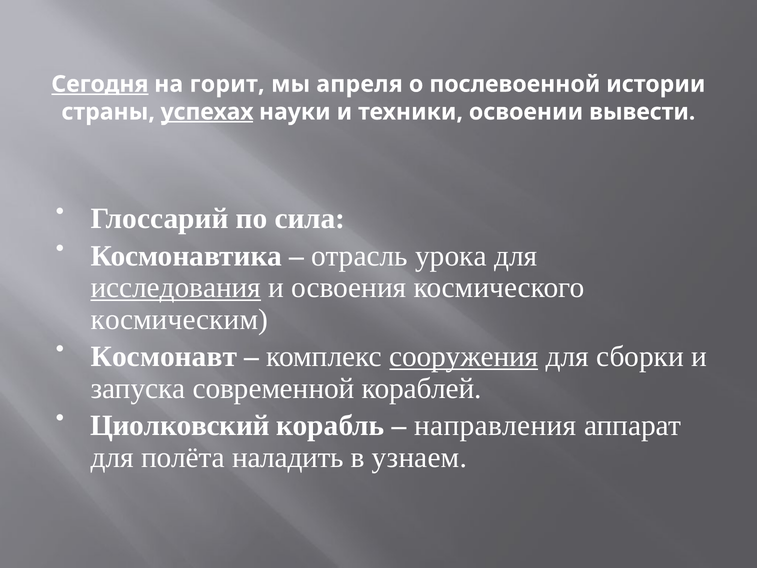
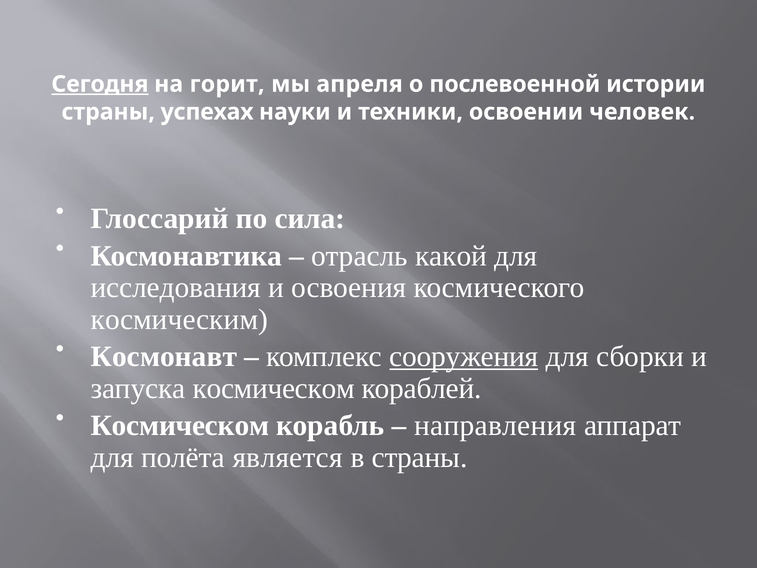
успехах underline: present -> none (207, 112)
вывести: вывести -> человек (642, 112)
урока: урока -> какой (451, 256)
исследования underline: present -> none (176, 288)
запуска современной: современной -> космическом (274, 388)
Циолковский: Циолковский -> Космическом (180, 425)
наладить: наладить -> является (288, 457)
в узнаем: узнаем -> страны (420, 457)
